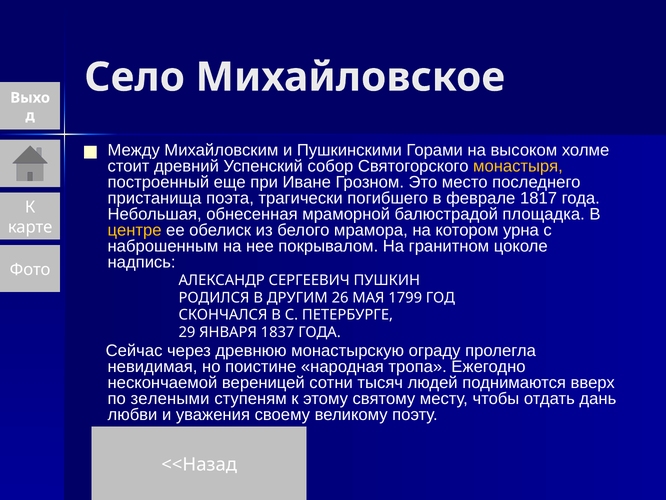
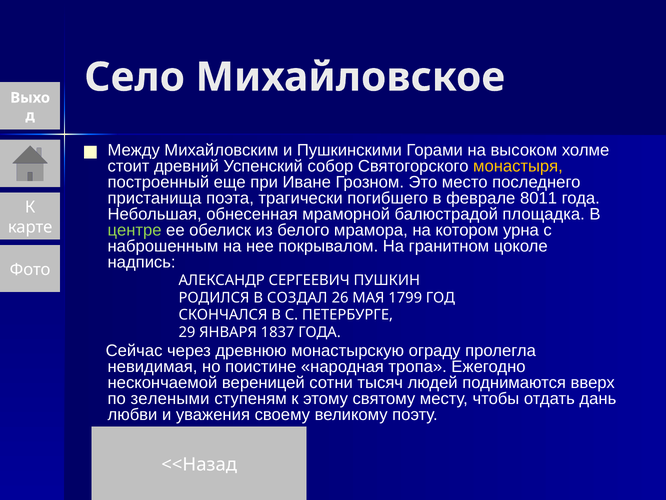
1817: 1817 -> 8011 (539, 198)
центре colour: yellow -> light green (135, 230)
ДРУГИМ: ДРУГИМ -> СОЗДАЛ (297, 297)
